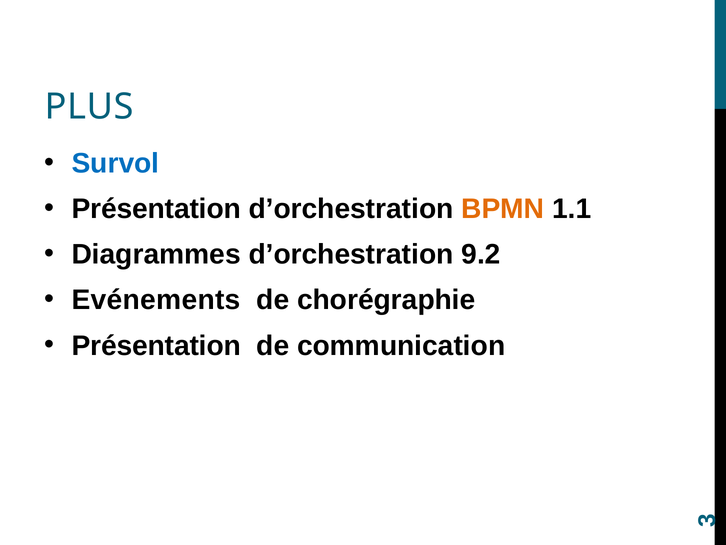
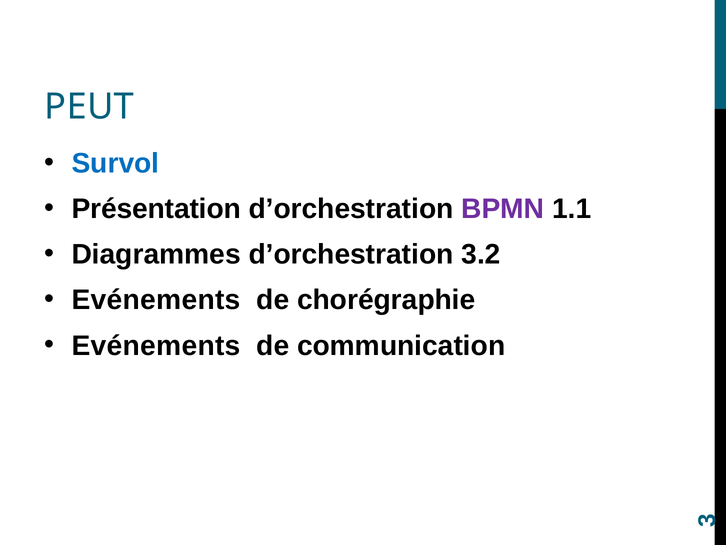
PLUS: PLUS -> PEUT (89, 107)
BPMN colour: orange -> purple (503, 209)
9.2: 9.2 -> 3.2 (481, 254)
Présentation: Présentation -> Evénements (156, 345)
